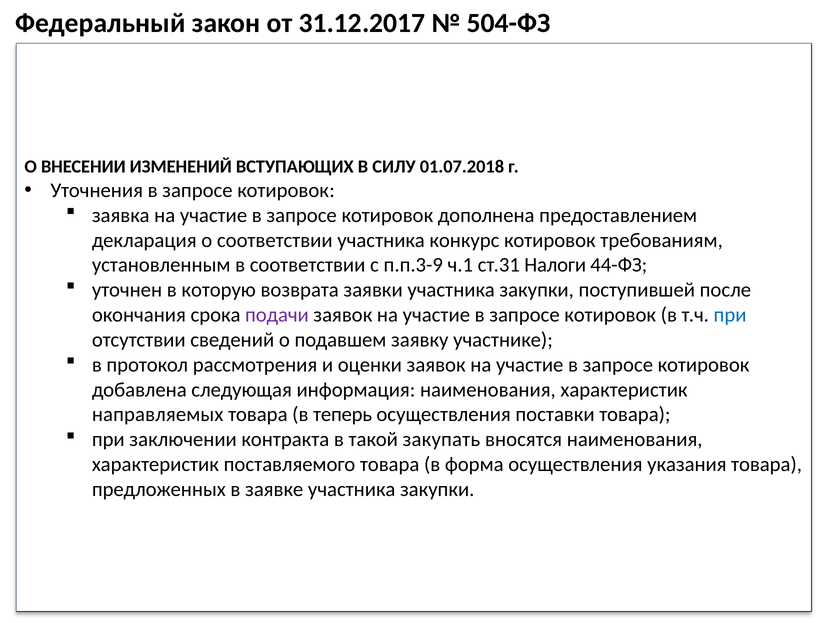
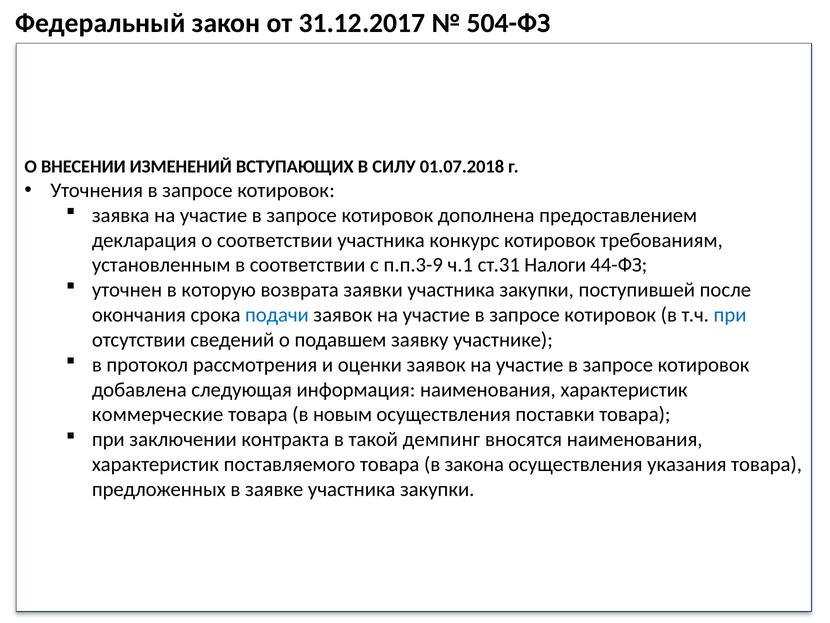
подачи colour: purple -> blue (277, 315)
направляемых: направляемых -> коммерческие (158, 414)
теперь: теперь -> новым (343, 414)
закупать: закупать -> демпинг (441, 439)
форма: форма -> закона (474, 464)
